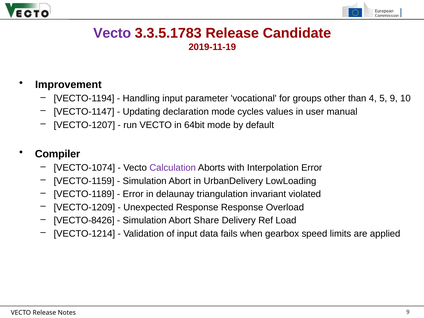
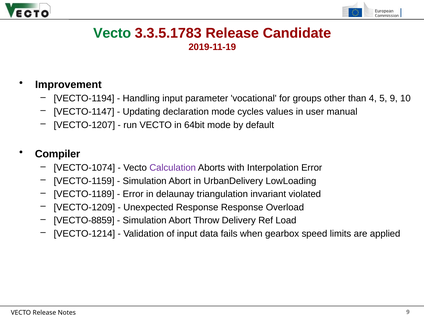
Vecto colour: purple -> green (112, 33)
VECTO-8426: VECTO-8426 -> VECTO-8859 (84, 221)
Share: Share -> Throw (206, 221)
